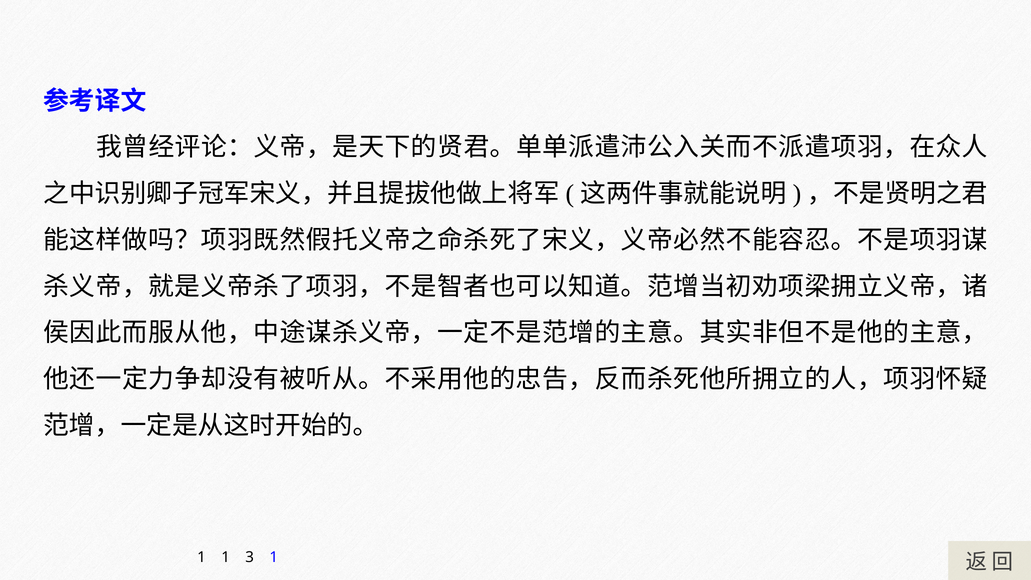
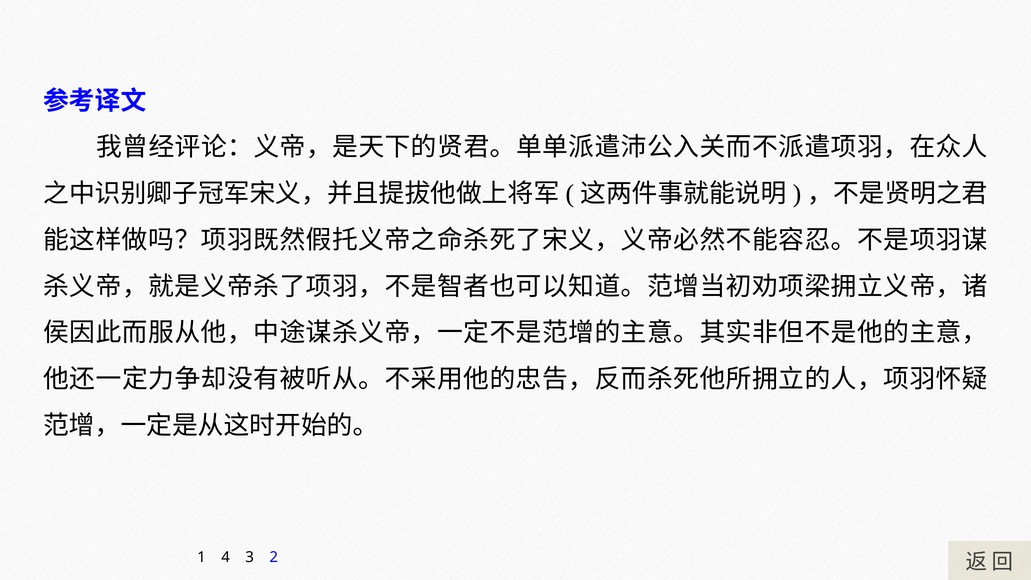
1 1: 1 -> 4 (226, 557)
3 1: 1 -> 2 (274, 557)
